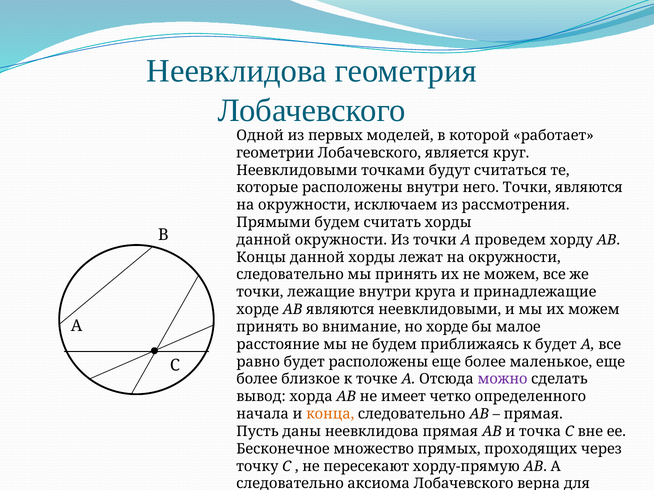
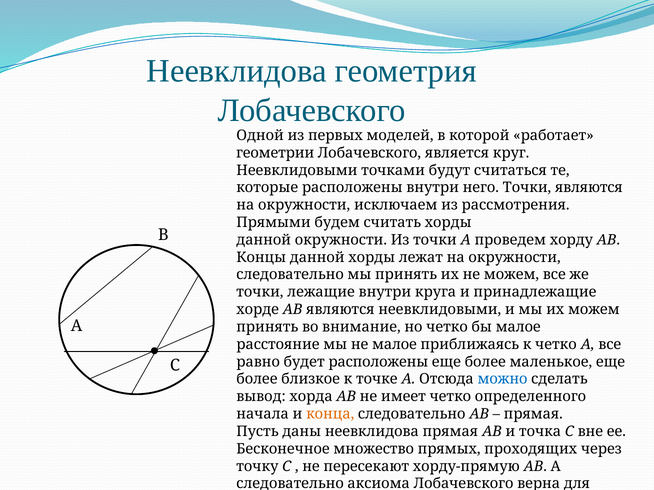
но хорде: хорде -> четко (447, 327)
не будем: будем -> малое (394, 345)
к будет: будет -> четко (556, 345)
можно colour: purple -> blue (503, 380)
